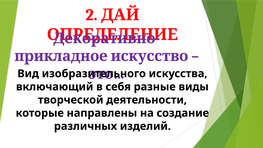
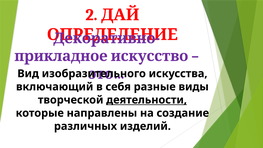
деятельности underline: none -> present (147, 100)
